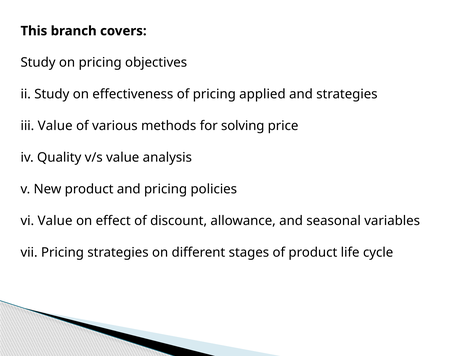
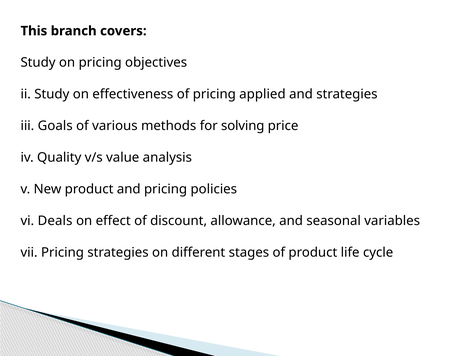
iii Value: Value -> Goals (55, 126)
vi Value: Value -> Deals (55, 221)
